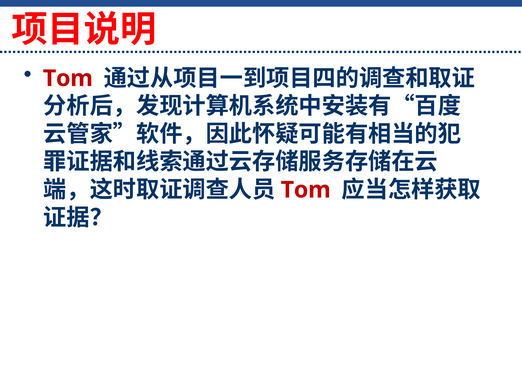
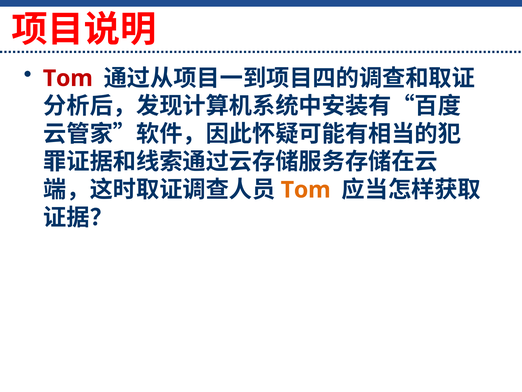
Tom colour: red -> orange (306, 190)
